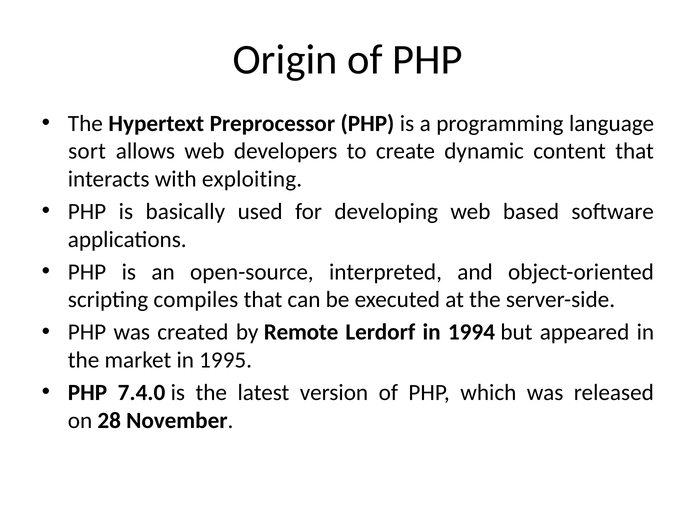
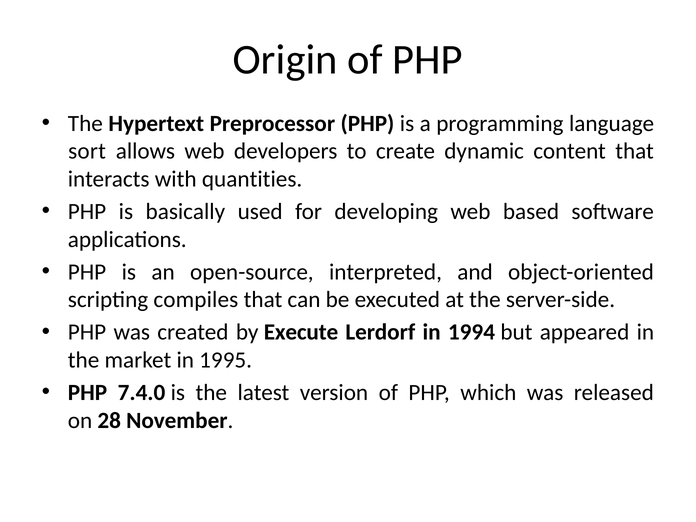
exploiting: exploiting -> quantities (252, 179)
Remote: Remote -> Execute (301, 332)
